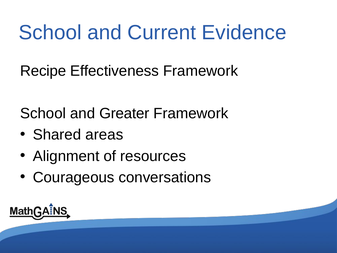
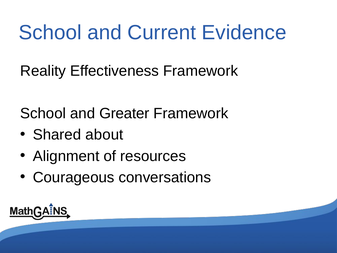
Recipe: Recipe -> Reality (43, 71)
areas: areas -> about (104, 135)
